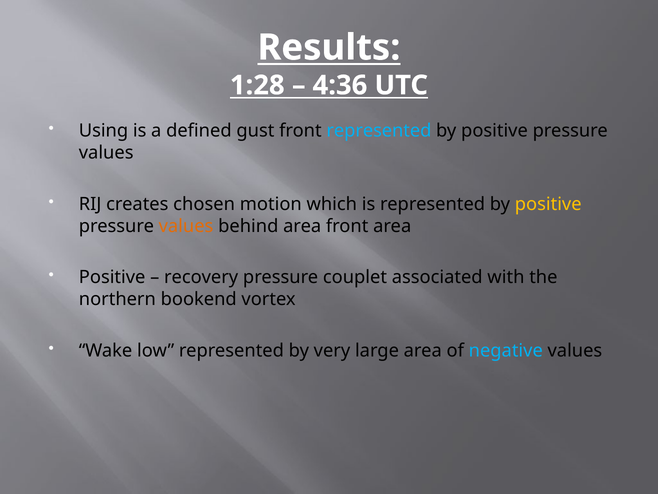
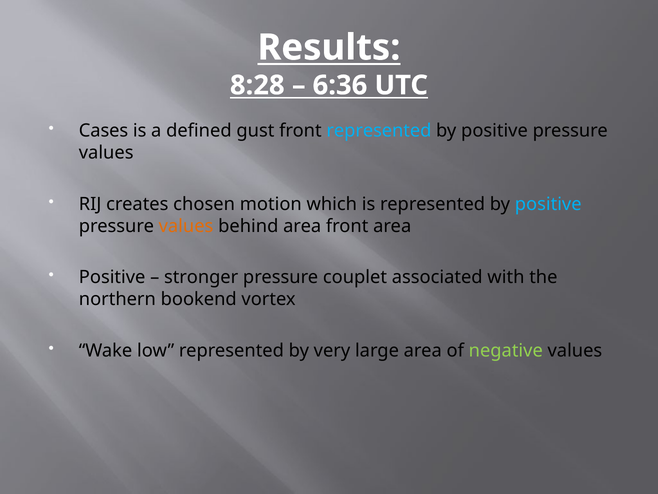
1:28: 1:28 -> 8:28 (257, 85)
4:36: 4:36 -> 6:36 (340, 85)
Using: Using -> Cases (104, 131)
positive colour: yellow -> light blue (548, 204)
recovery: recovery -> stronger (201, 277)
negative colour: light blue -> light green (506, 350)
